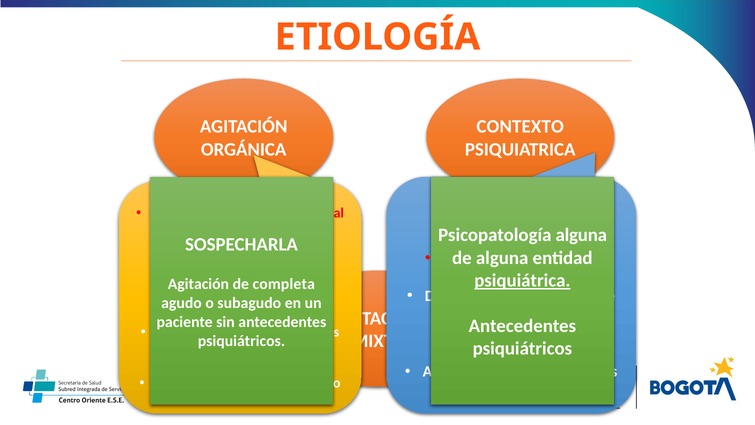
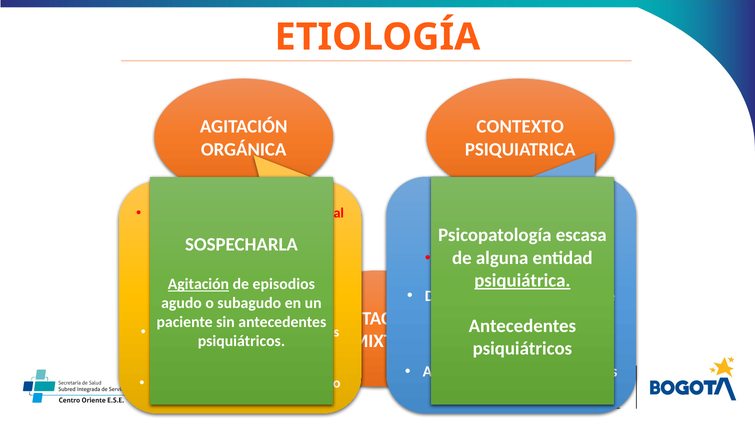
alguna: alguna -> escasa (581, 235)
Agitación underline: none -> present (198, 284)
de completa: completa -> episodios (284, 284)
